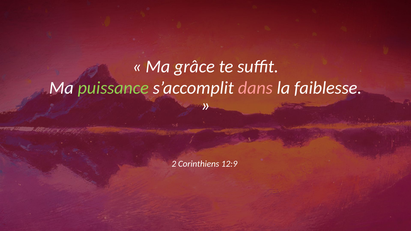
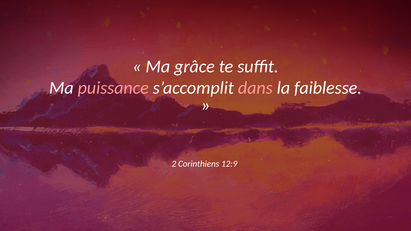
puissance colour: light green -> pink (113, 88)
